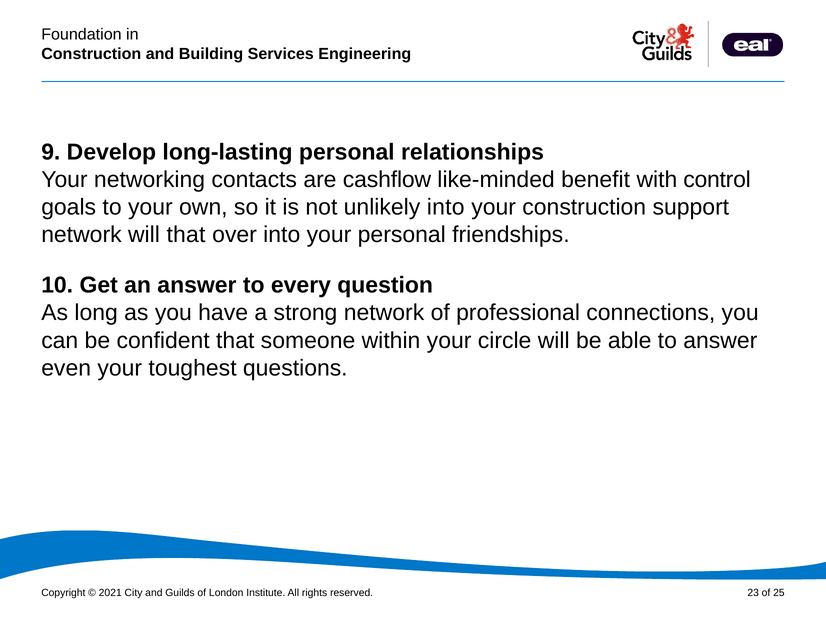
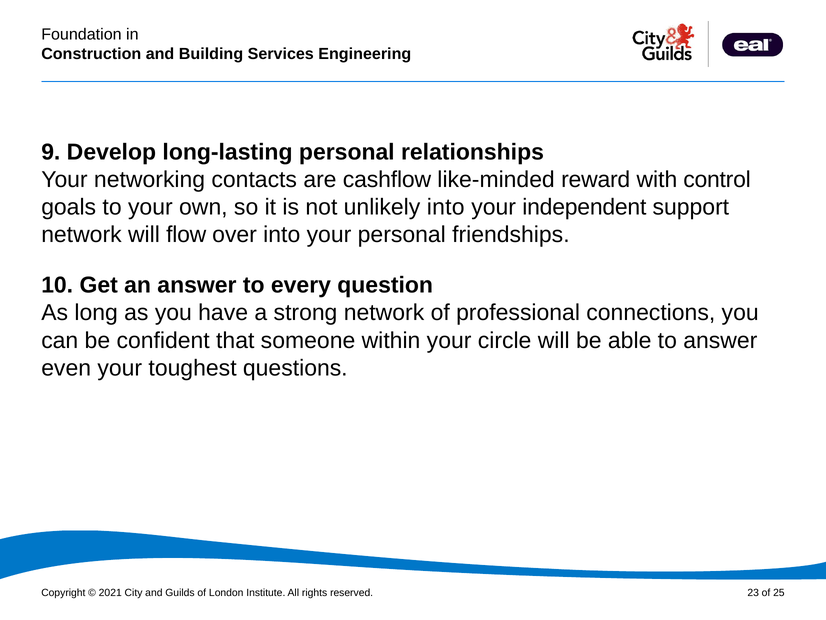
benefit: benefit -> reward (596, 180)
your construction: construction -> independent (584, 207)
will that: that -> flow (186, 235)
